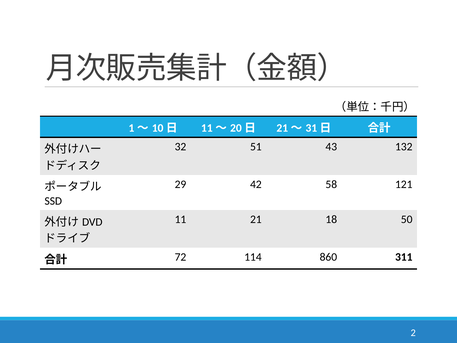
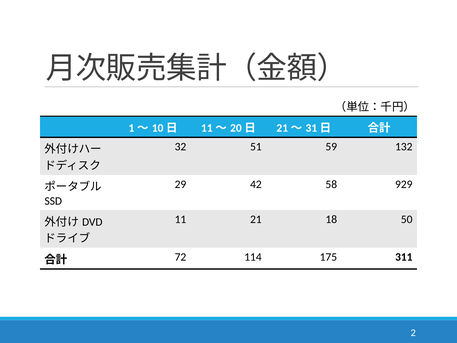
43: 43 -> 59 (331, 147)
121: 121 -> 929 (404, 184)
860: 860 -> 175 (328, 257)
